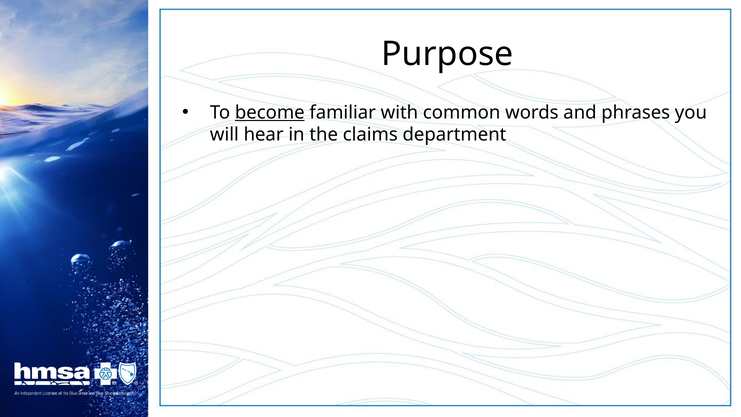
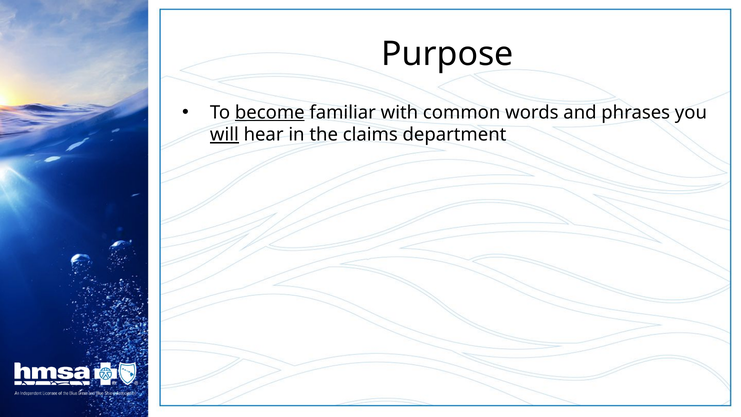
will underline: none -> present (224, 135)
